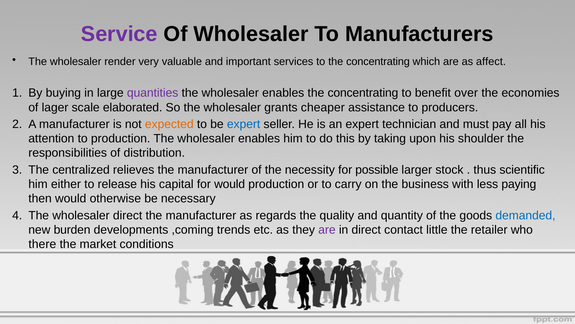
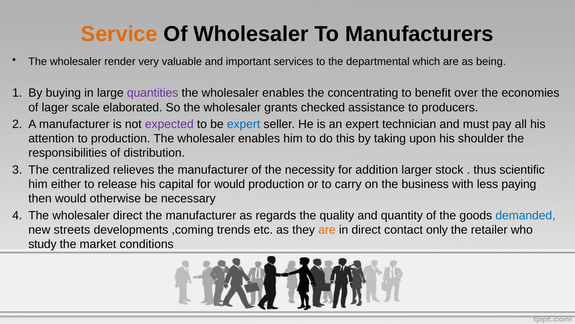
Service colour: purple -> orange (119, 34)
to the concentrating: concentrating -> departmental (378, 62)
affect: affect -> being (491, 62)
cheaper: cheaper -> checked (323, 107)
expected colour: orange -> purple (169, 124)
possible: possible -> addition (377, 170)
burden: burden -> streets (72, 229)
are colour: purple -> orange (327, 229)
little: little -> only (437, 229)
there: there -> study (42, 244)
